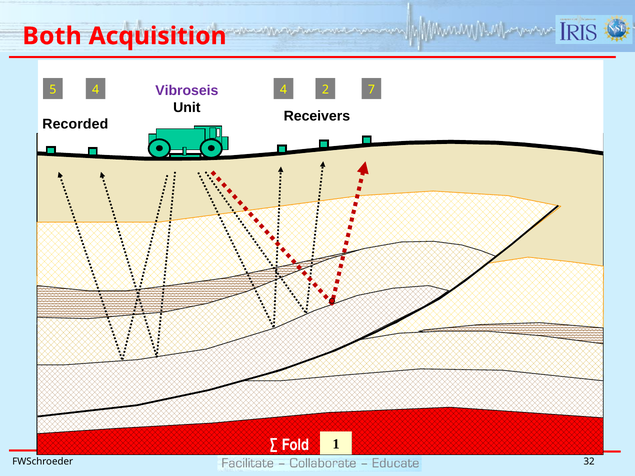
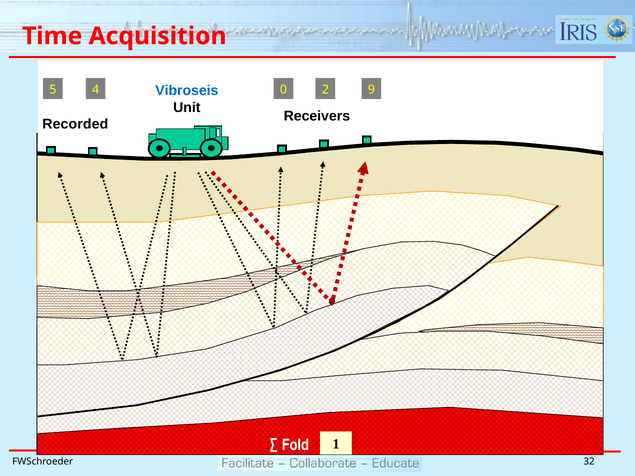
Both: Both -> Time (52, 36)
Vibroseis colour: purple -> blue (187, 90)
4 4: 4 -> 0 (283, 89)
7: 7 -> 9 (371, 89)
